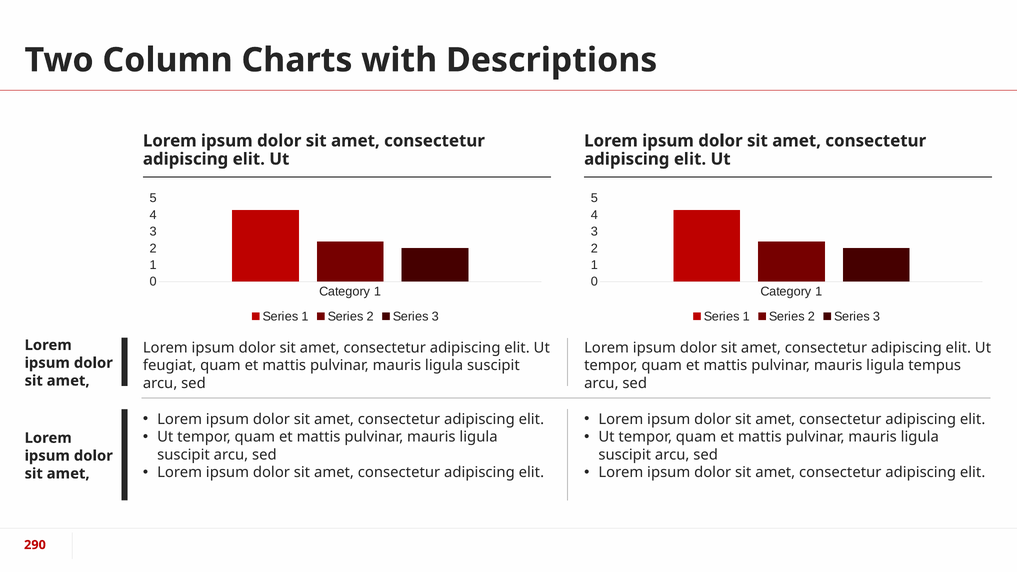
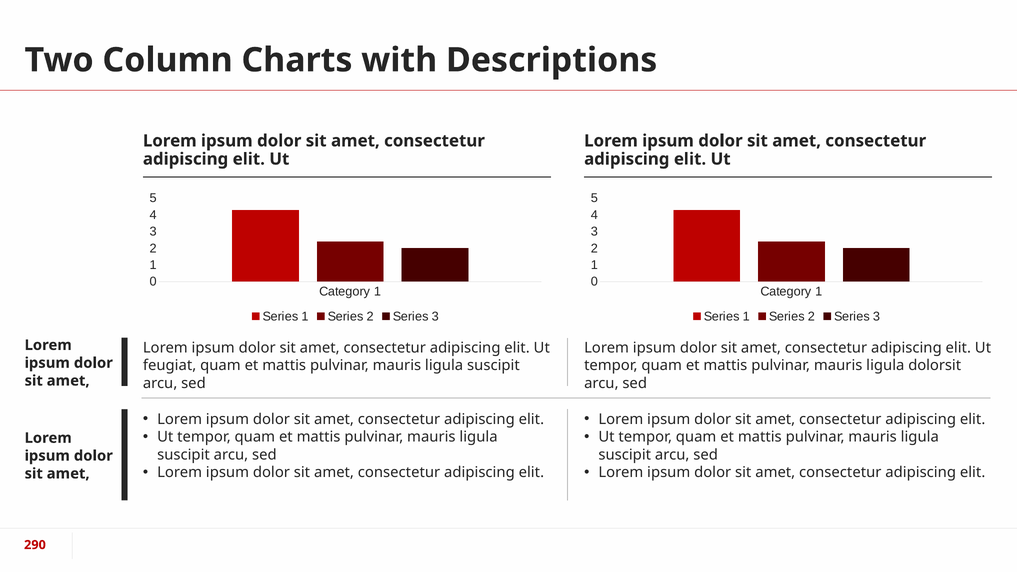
tempus: tempus -> dolorsit (935, 366)
